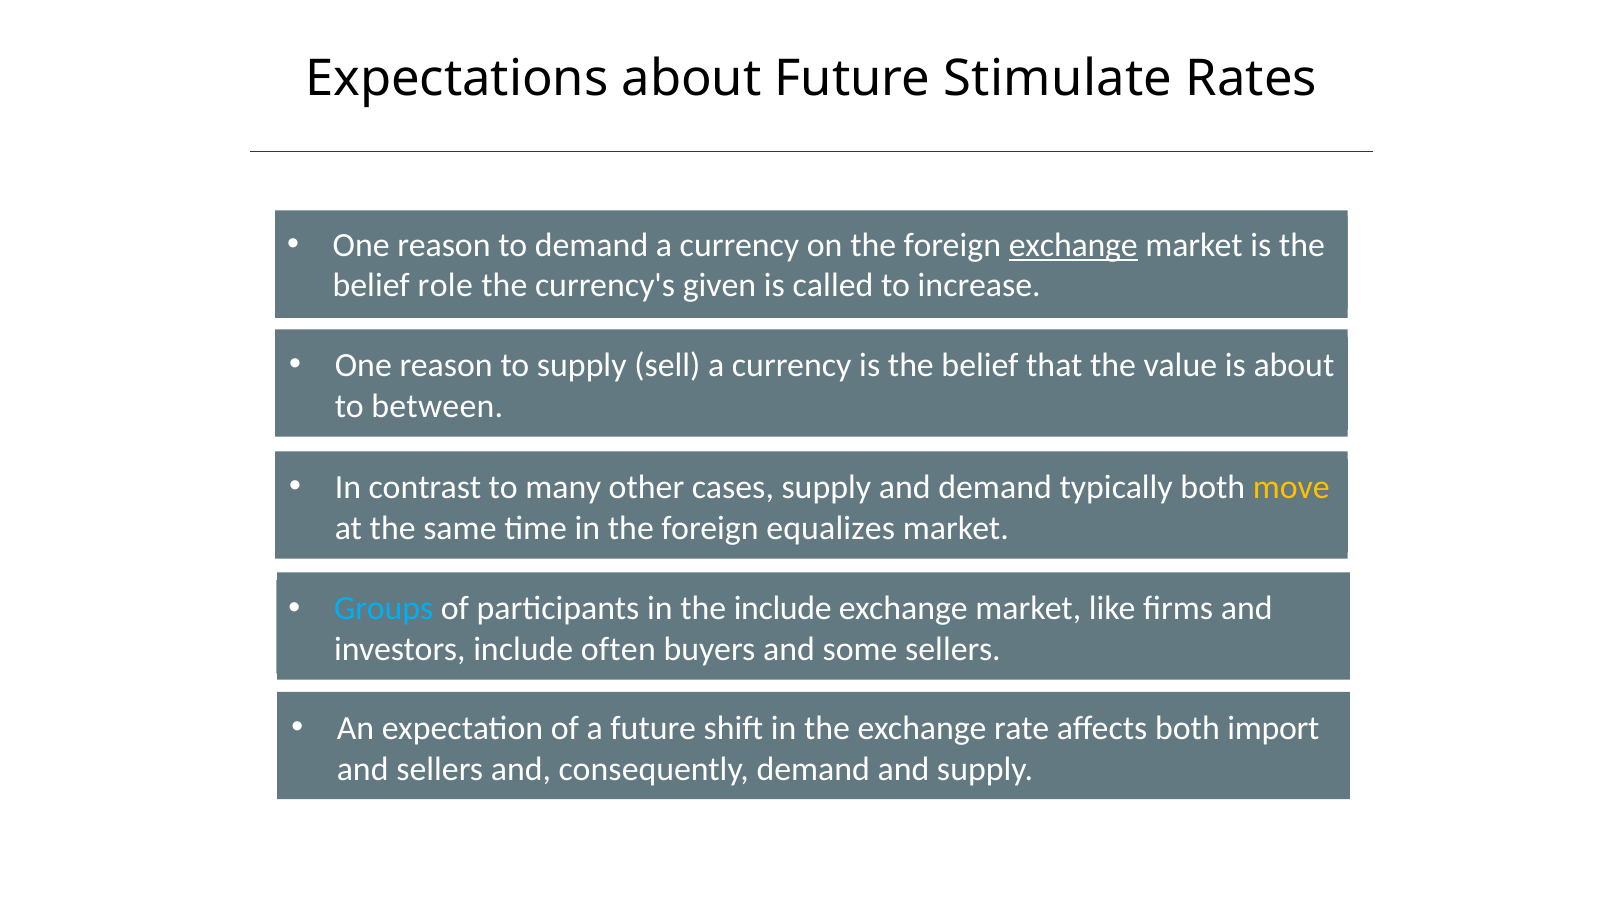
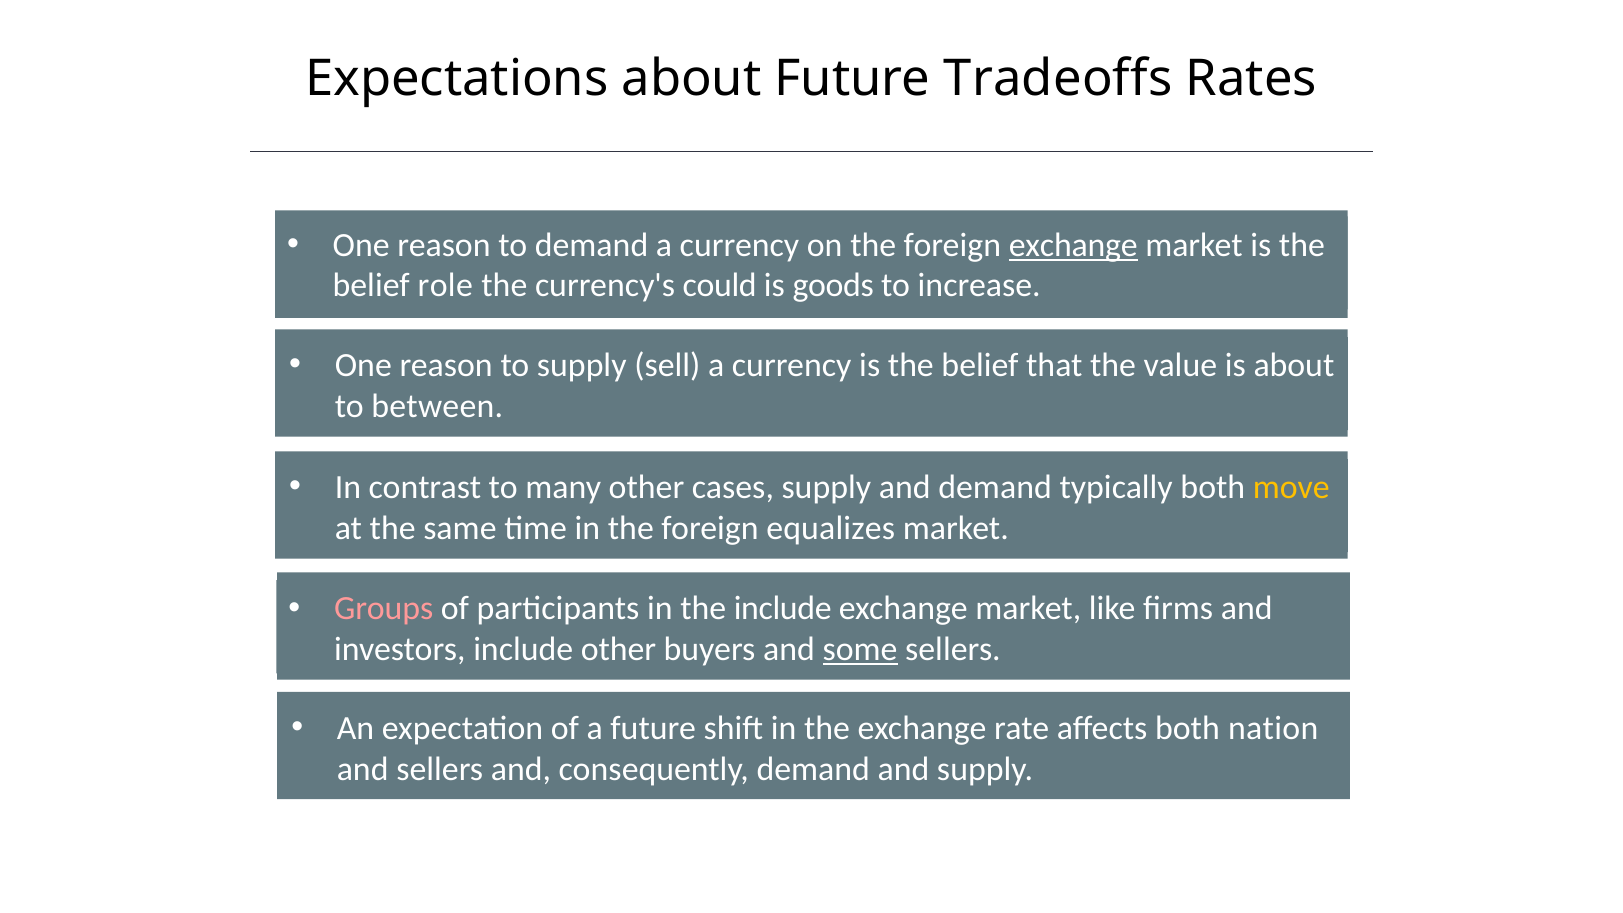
Stimulate: Stimulate -> Tradeoffs (1058, 78)
given: given -> could (720, 286)
called: called -> goods (833, 286)
Groups colour: light blue -> pink (384, 609)
include often: often -> other (619, 649)
some underline: none -> present (860, 649)
import: import -> nation (1273, 728)
